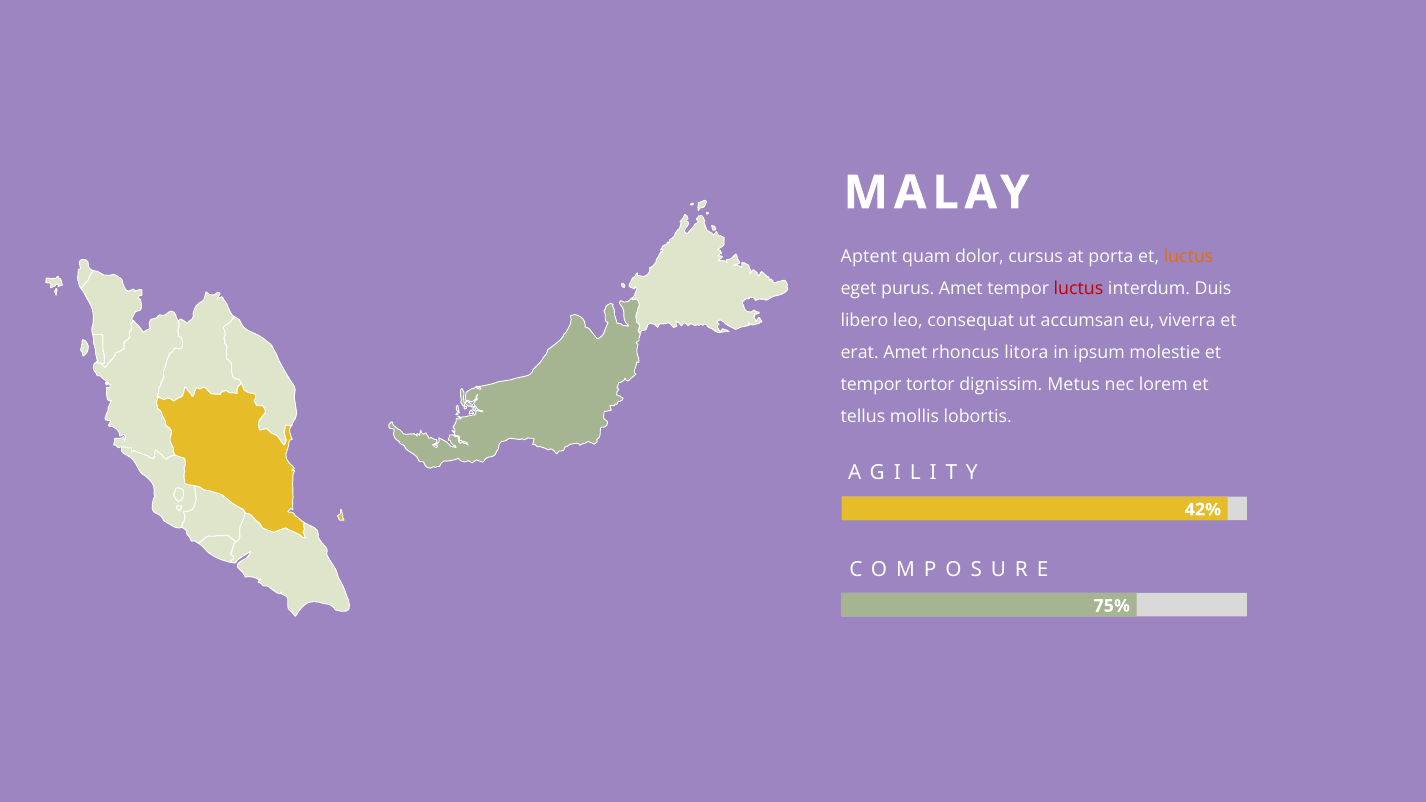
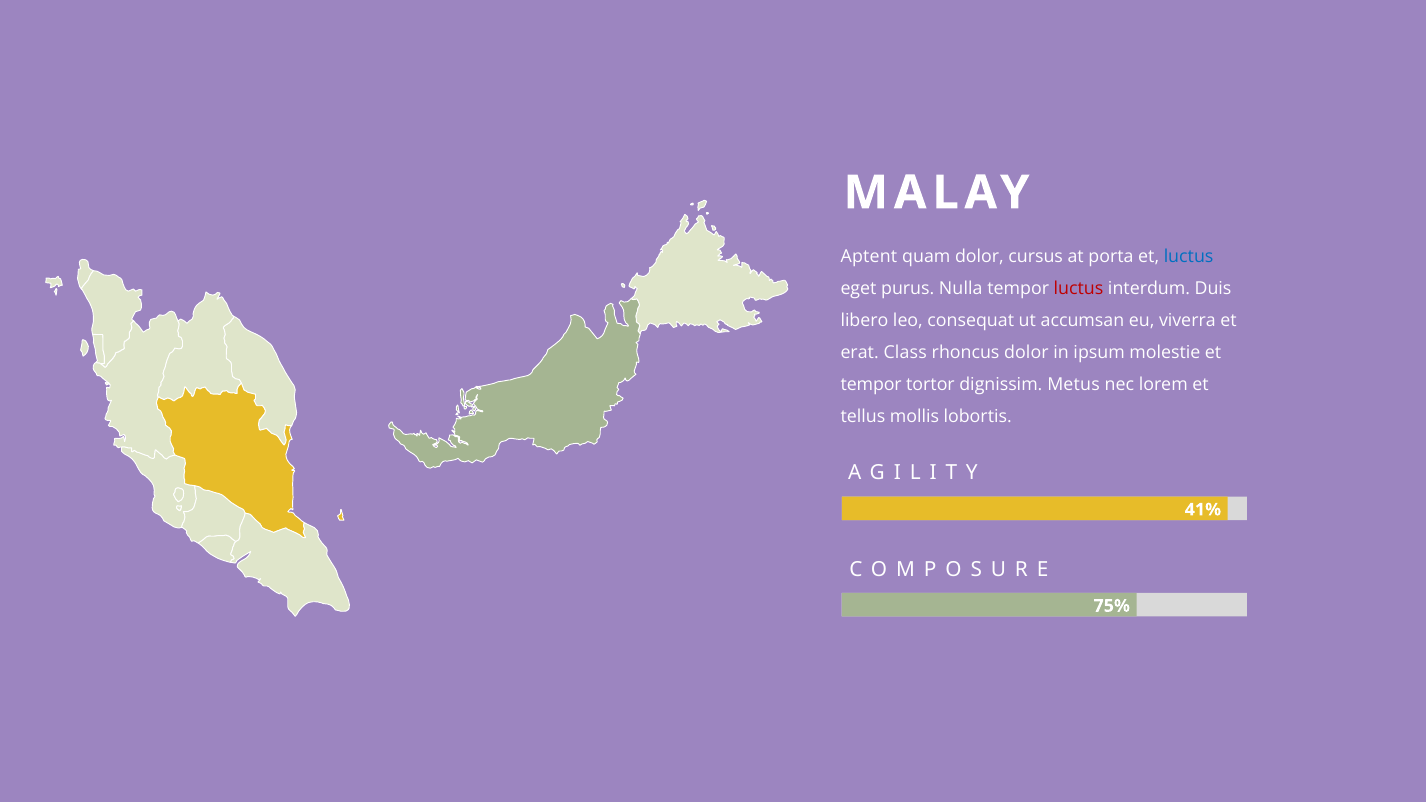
luctus colour: orange -> blue (1189, 256)
purus Amet: Amet -> Nulla (961, 289)
erat Amet: Amet -> Class (905, 353)
rhoncus litora: litora -> dolor (1026, 353)
42%: 42% -> 41% (1203, 510)
